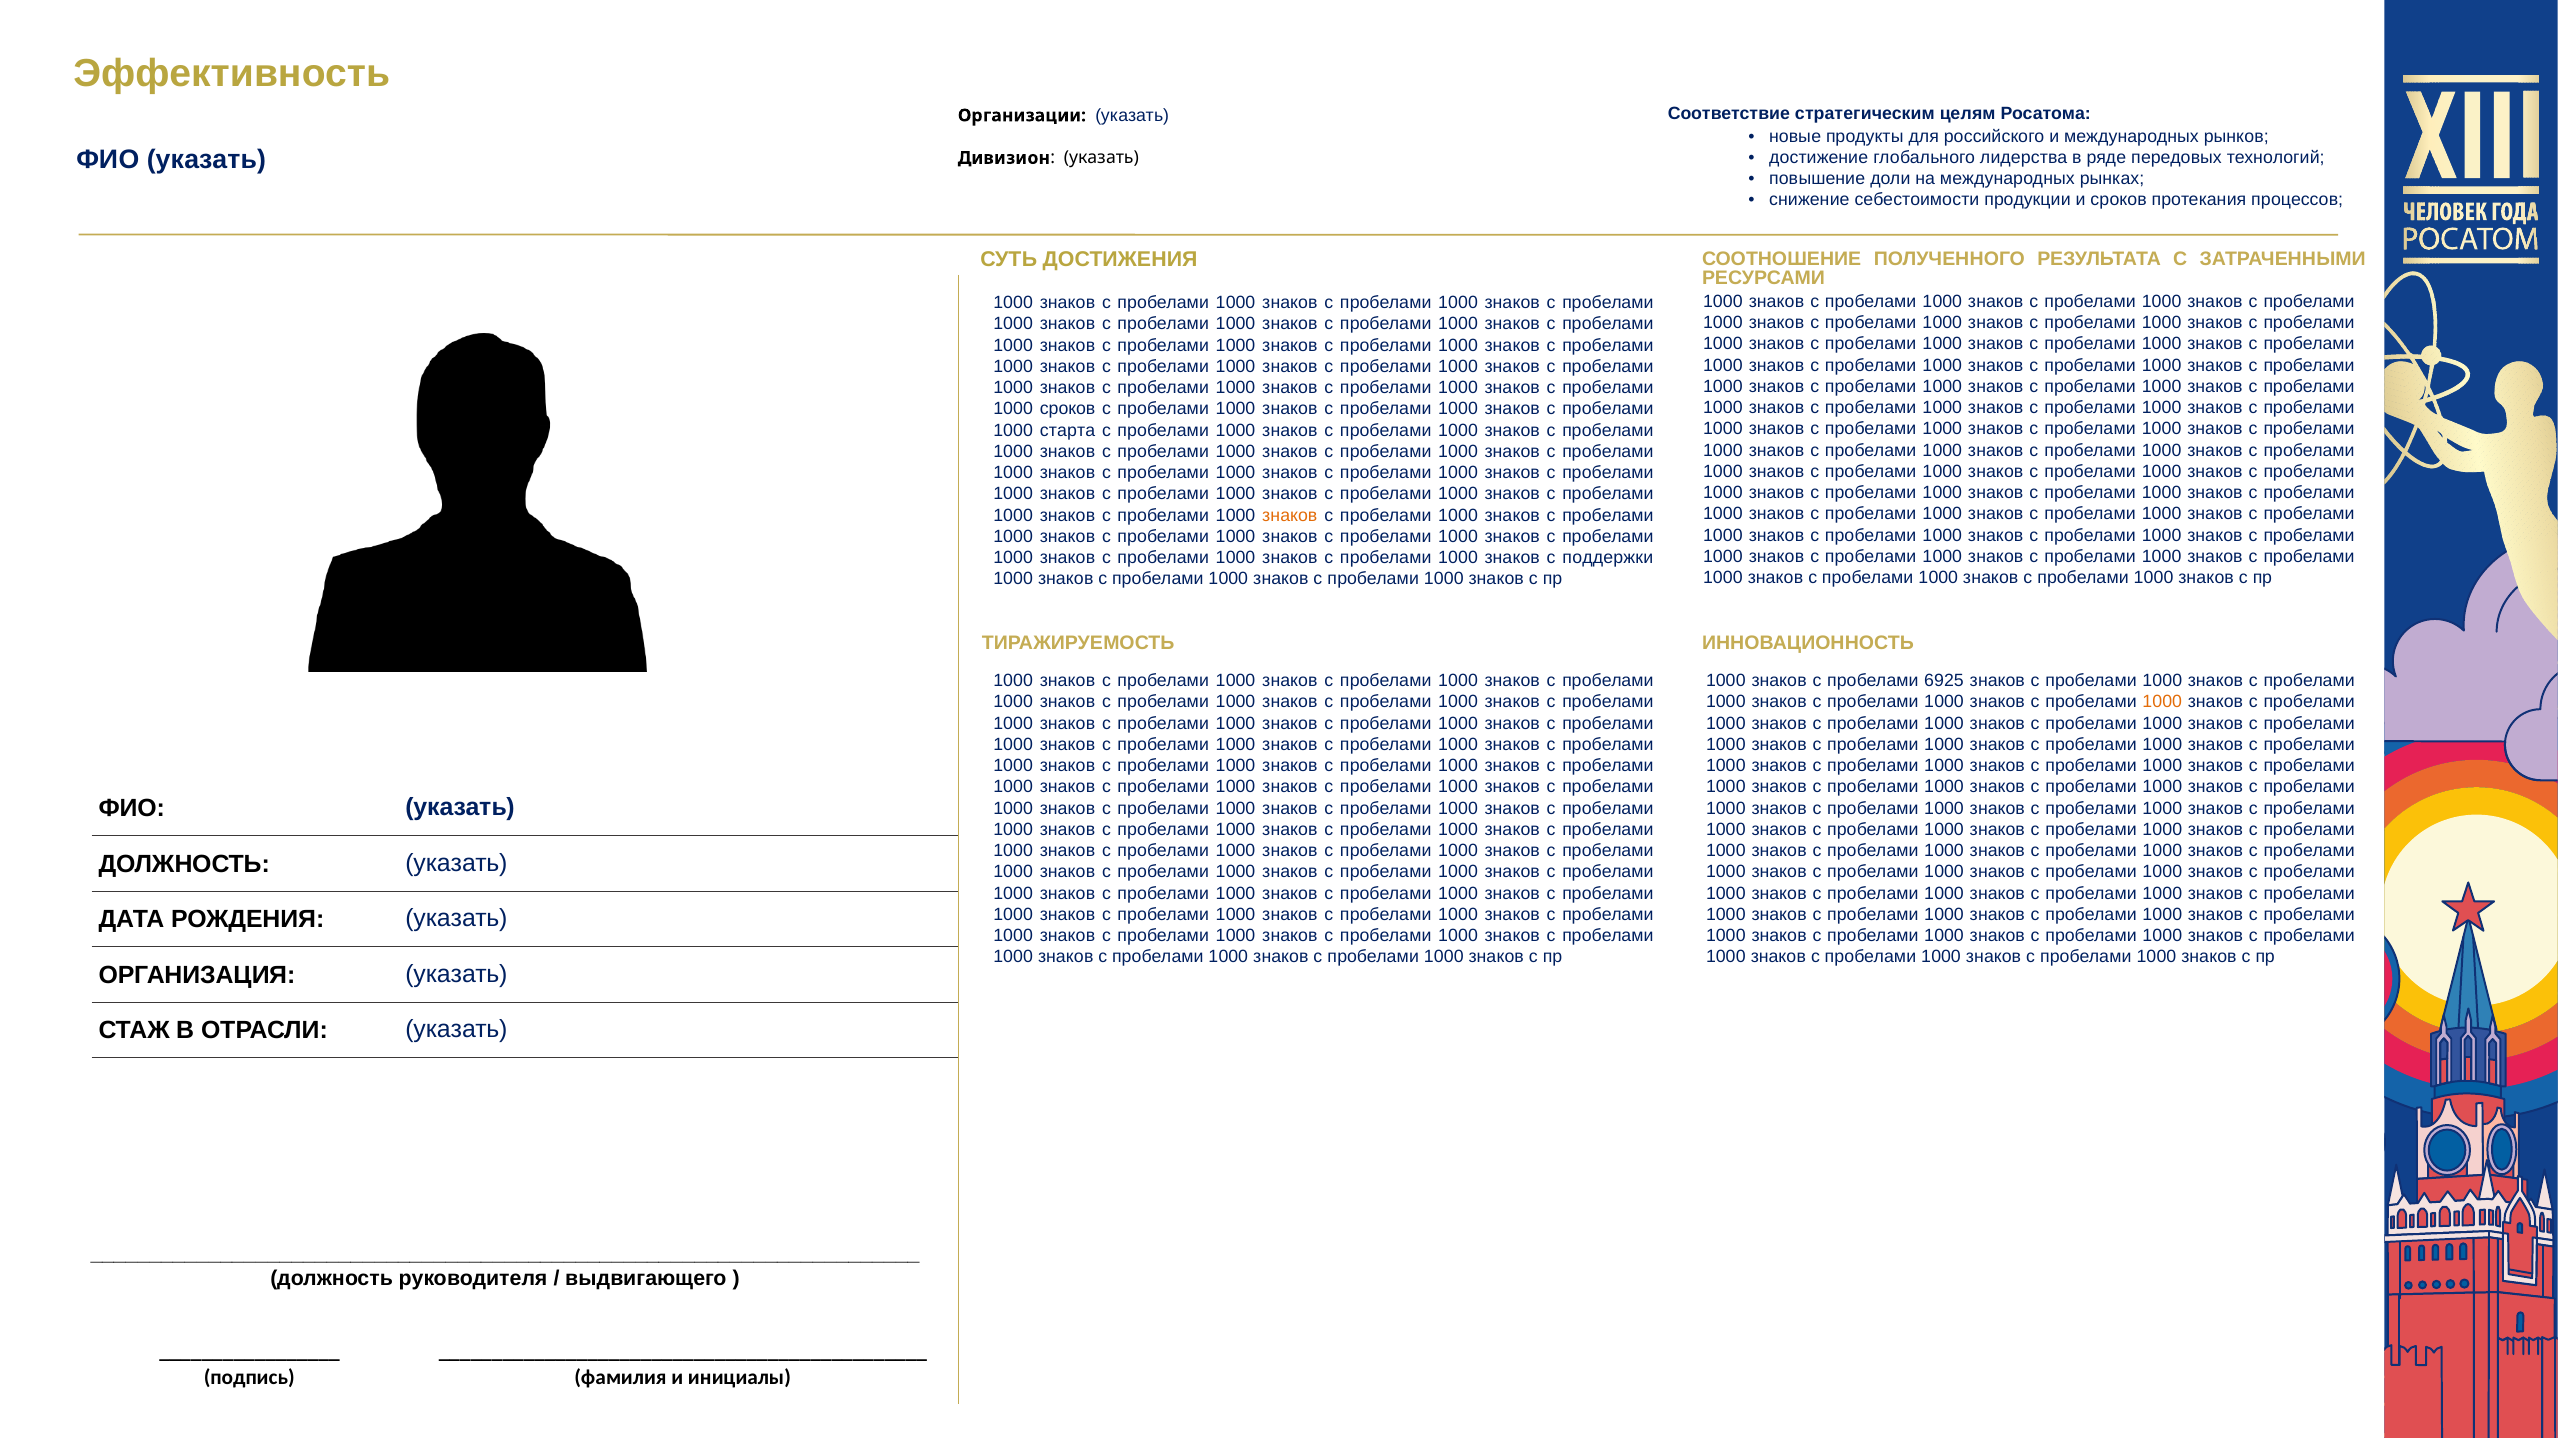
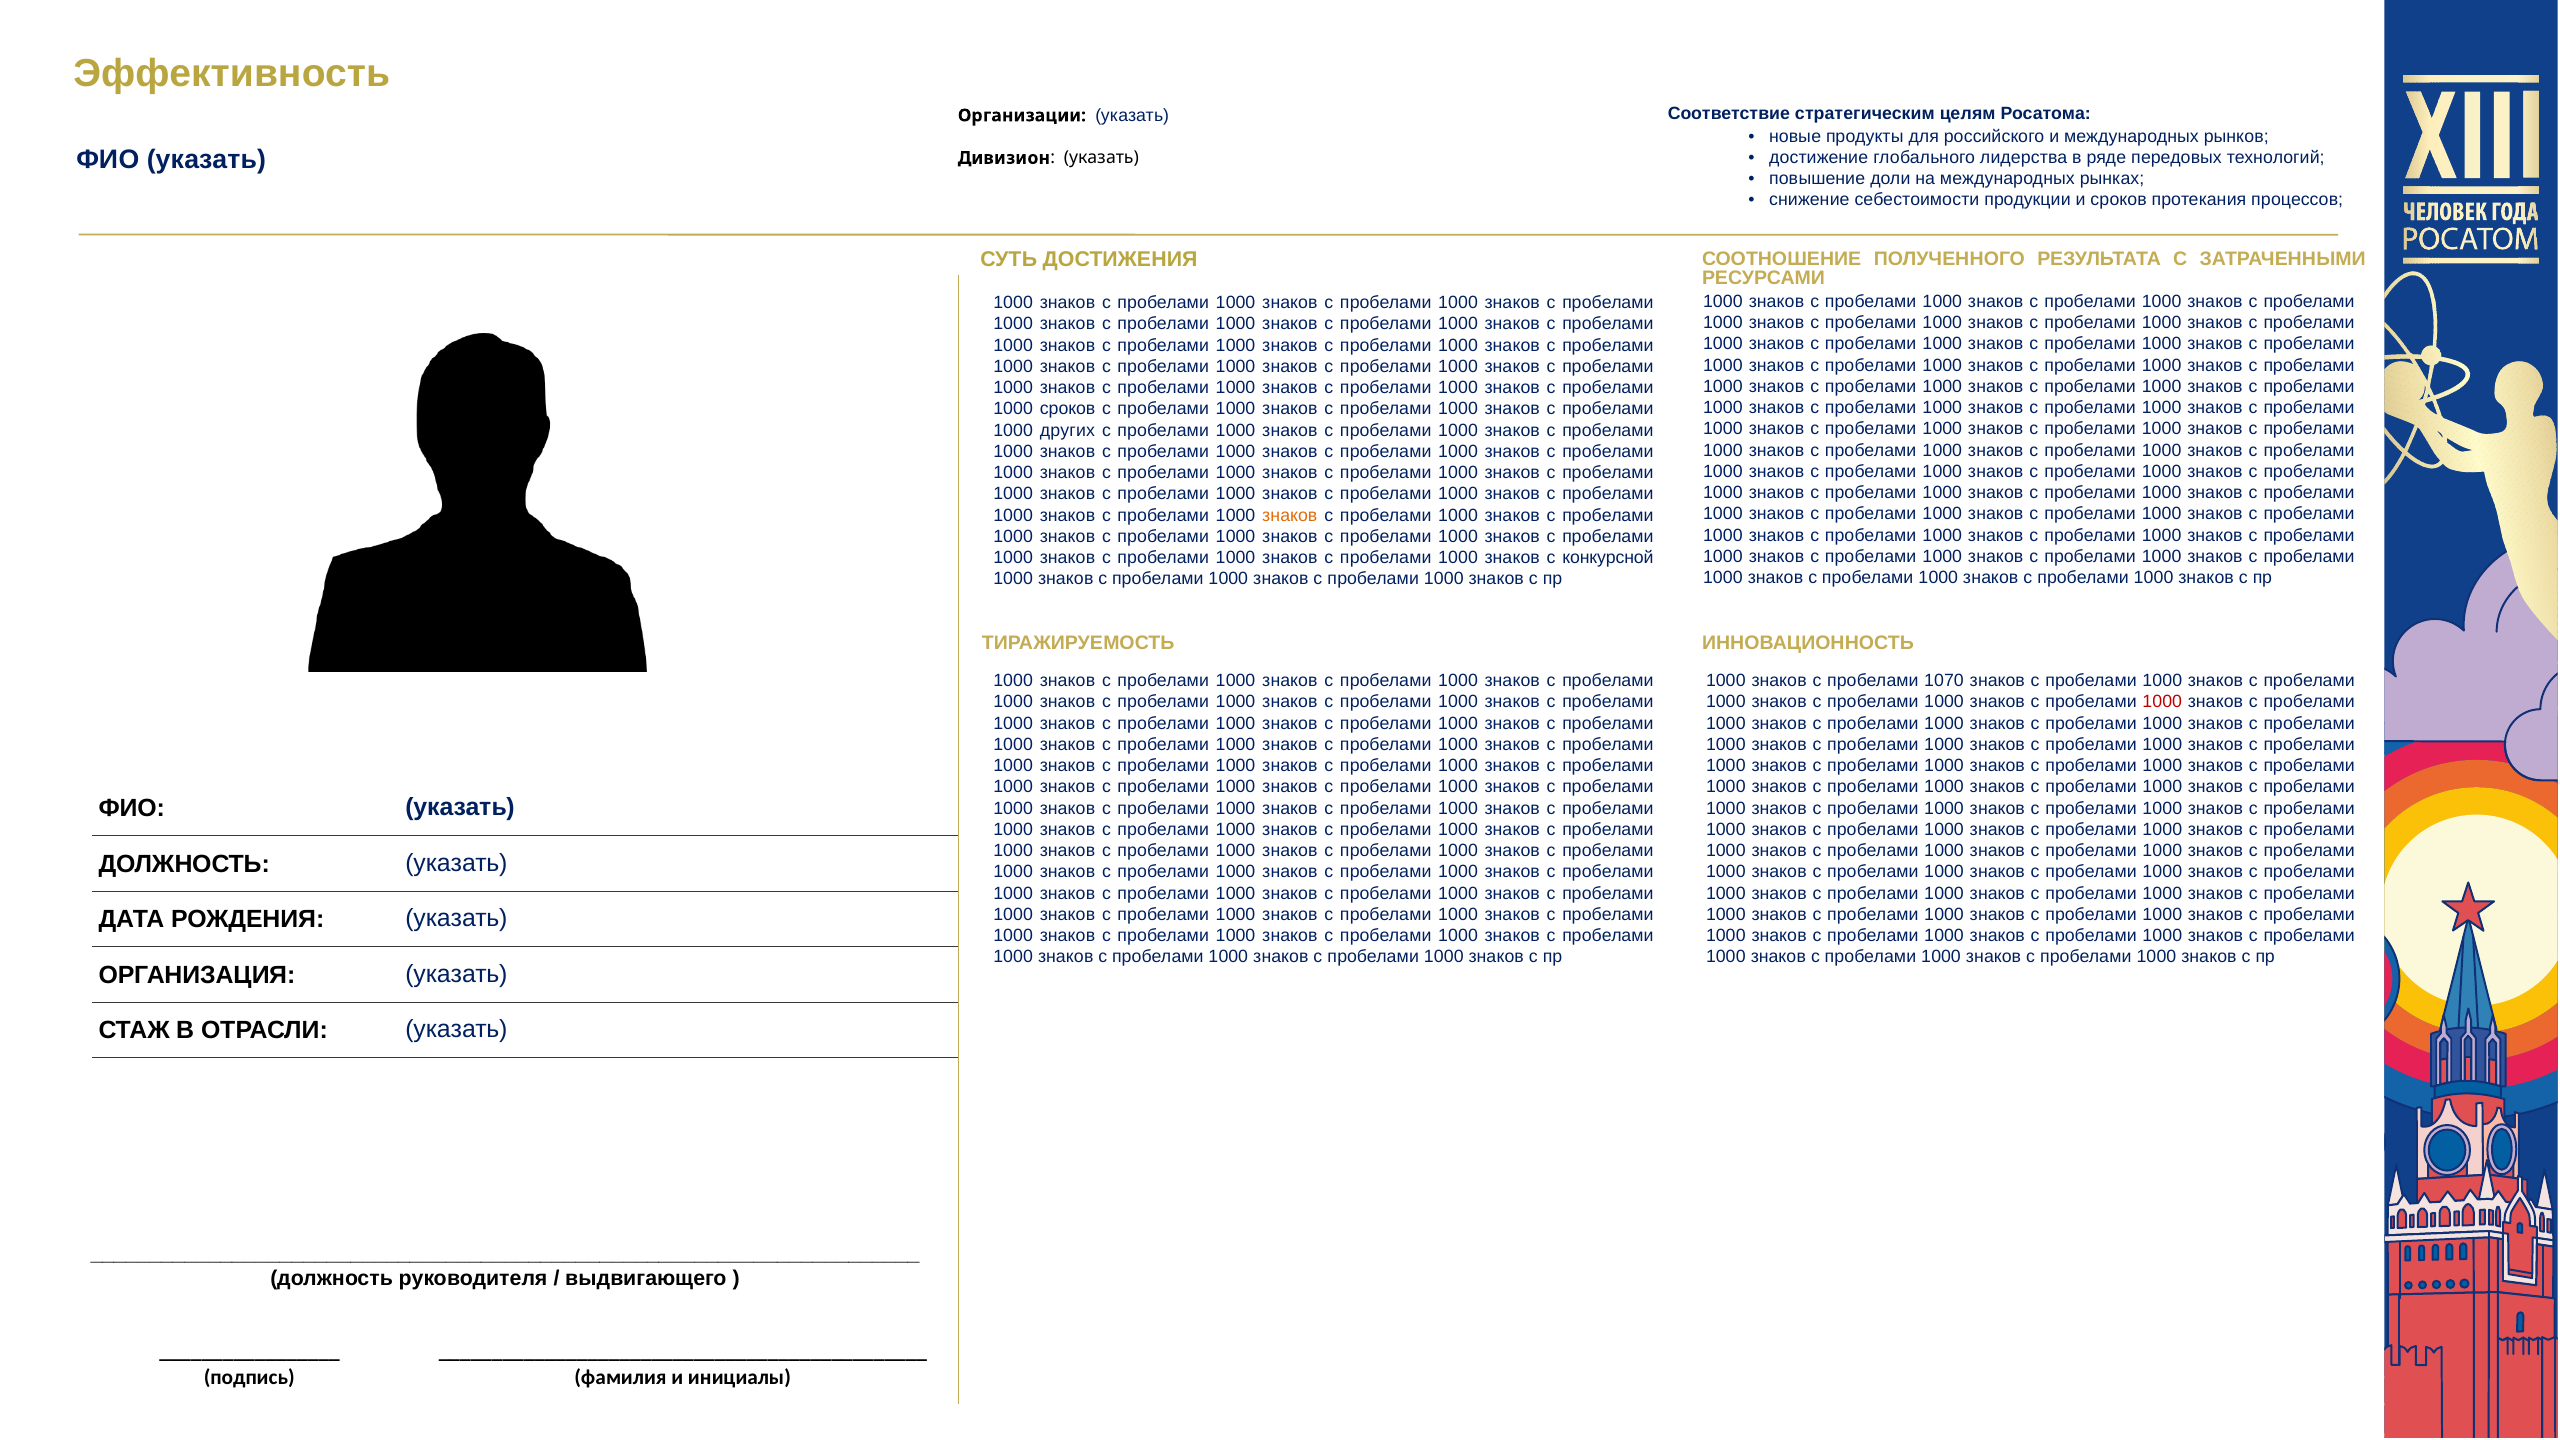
старта: старта -> других (1067, 430)
поддержки: поддержки -> конкурсной (1608, 558)
6925: 6925 -> 1070 (1944, 681)
1000 colour: orange -> red (2162, 702)
